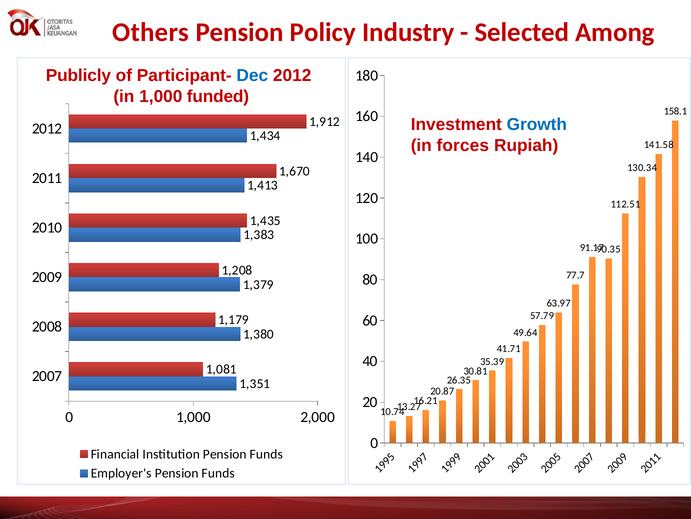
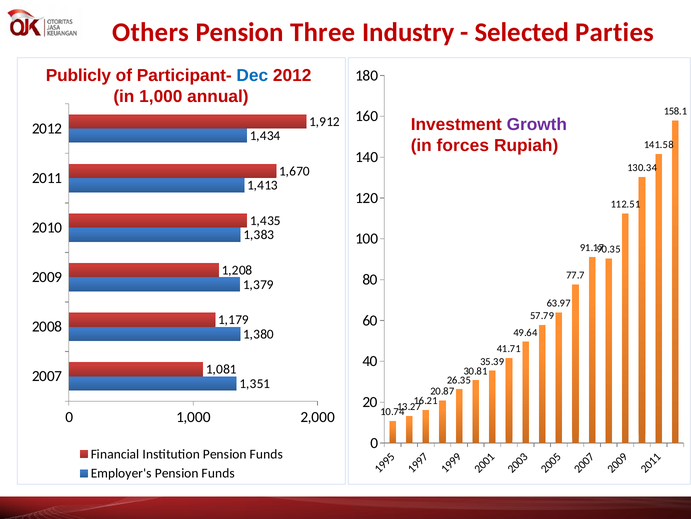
Policy: Policy -> Three (323, 32)
Among: Among -> Parties (615, 32)
funded: funded -> annual (218, 96)
Growth colour: blue -> purple (537, 124)
